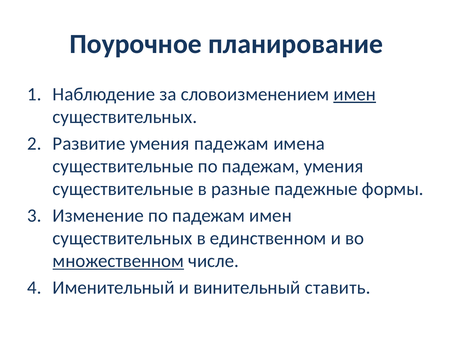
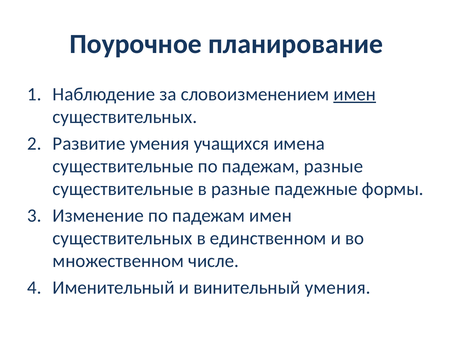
умения падежам: падежам -> учащихся (231, 144)
падежам умения: умения -> разные (334, 166)
множественном underline: present -> none (118, 261)
винительный ставить: ставить -> умения (338, 287)
